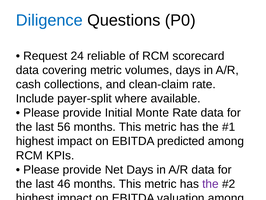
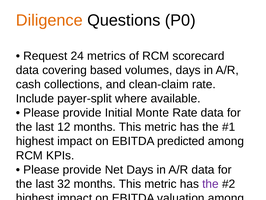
Diligence colour: blue -> orange (49, 20)
reliable: reliable -> metrics (106, 56)
covering metric: metric -> based (106, 70)
56: 56 -> 12 (64, 127)
46: 46 -> 32 (64, 183)
